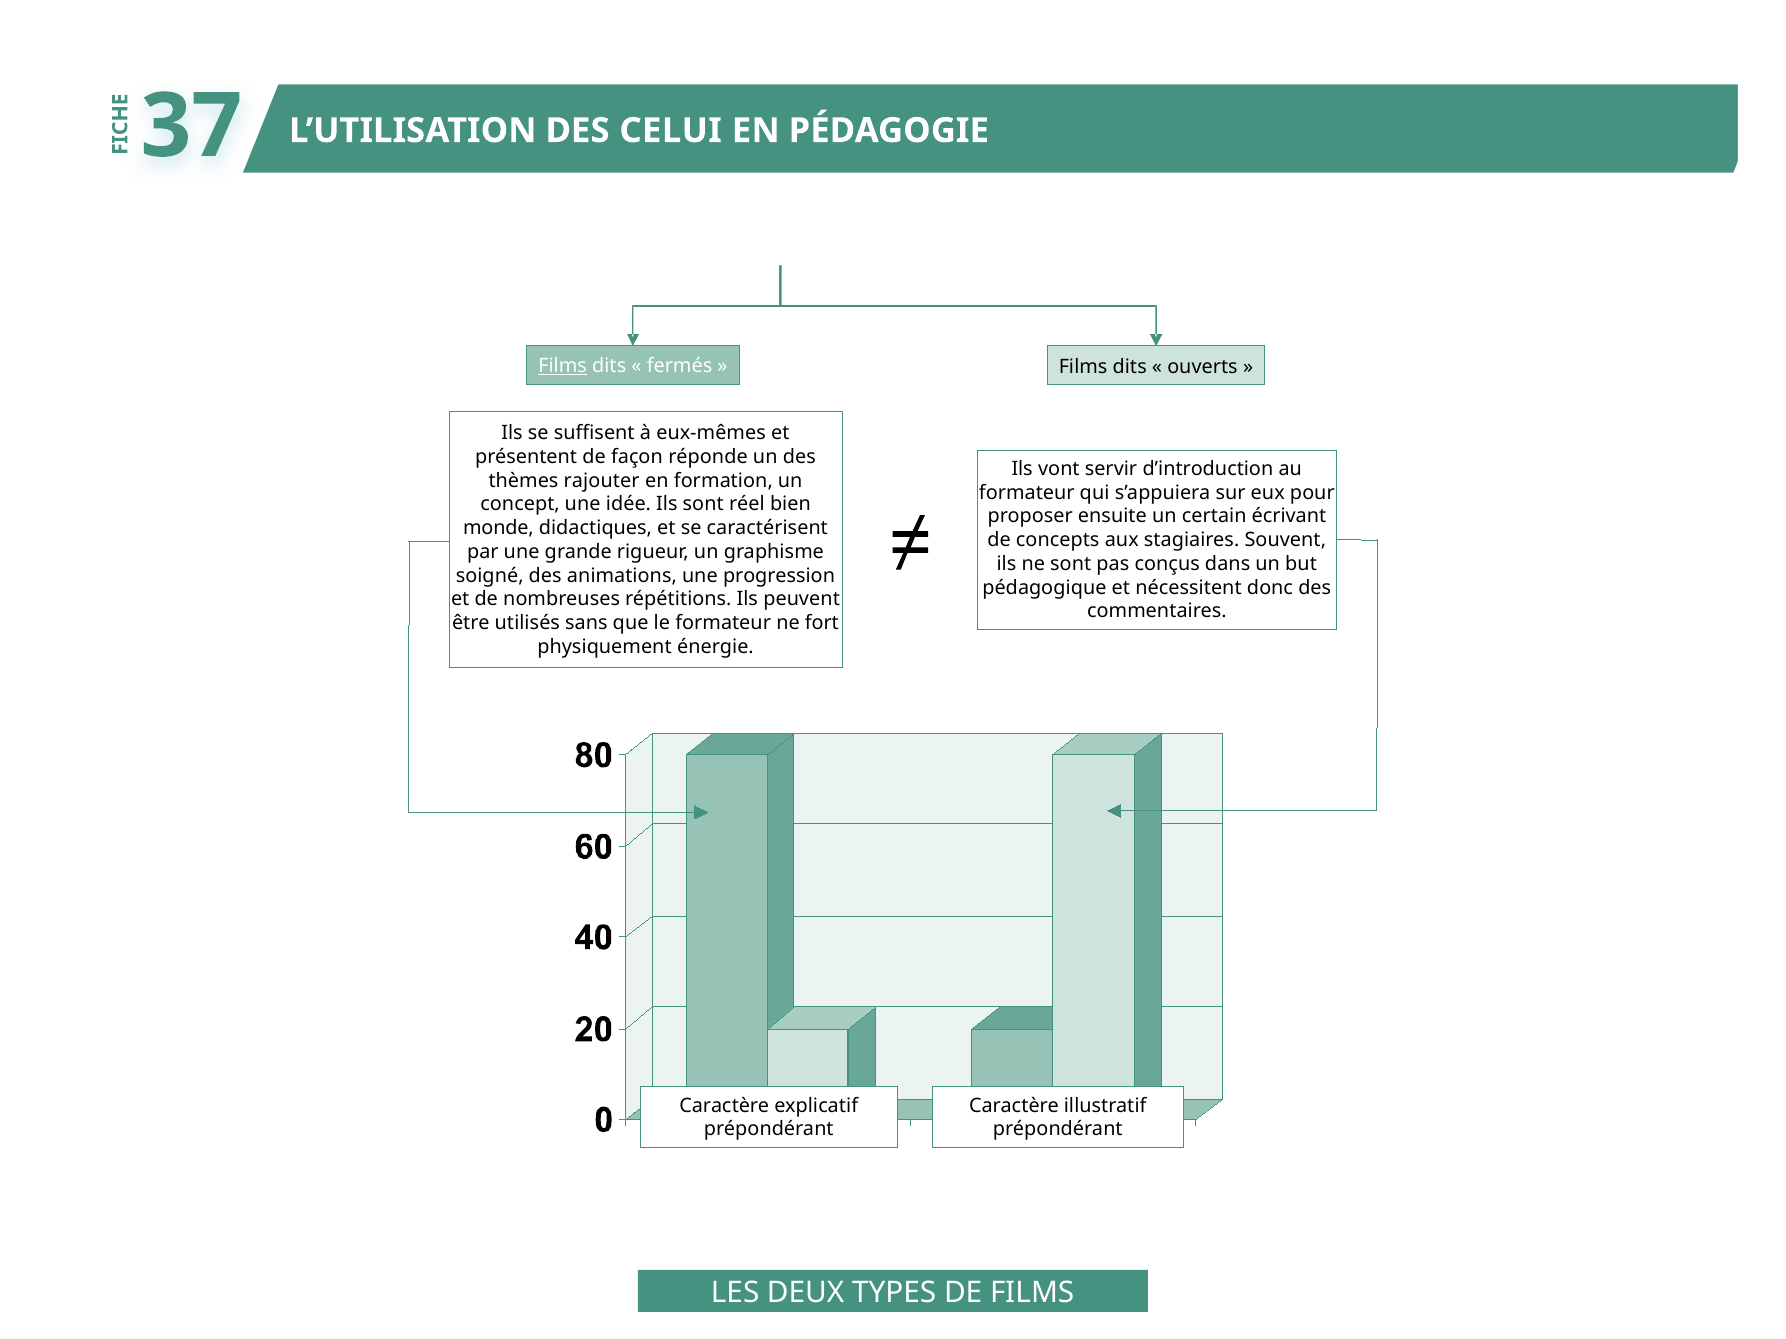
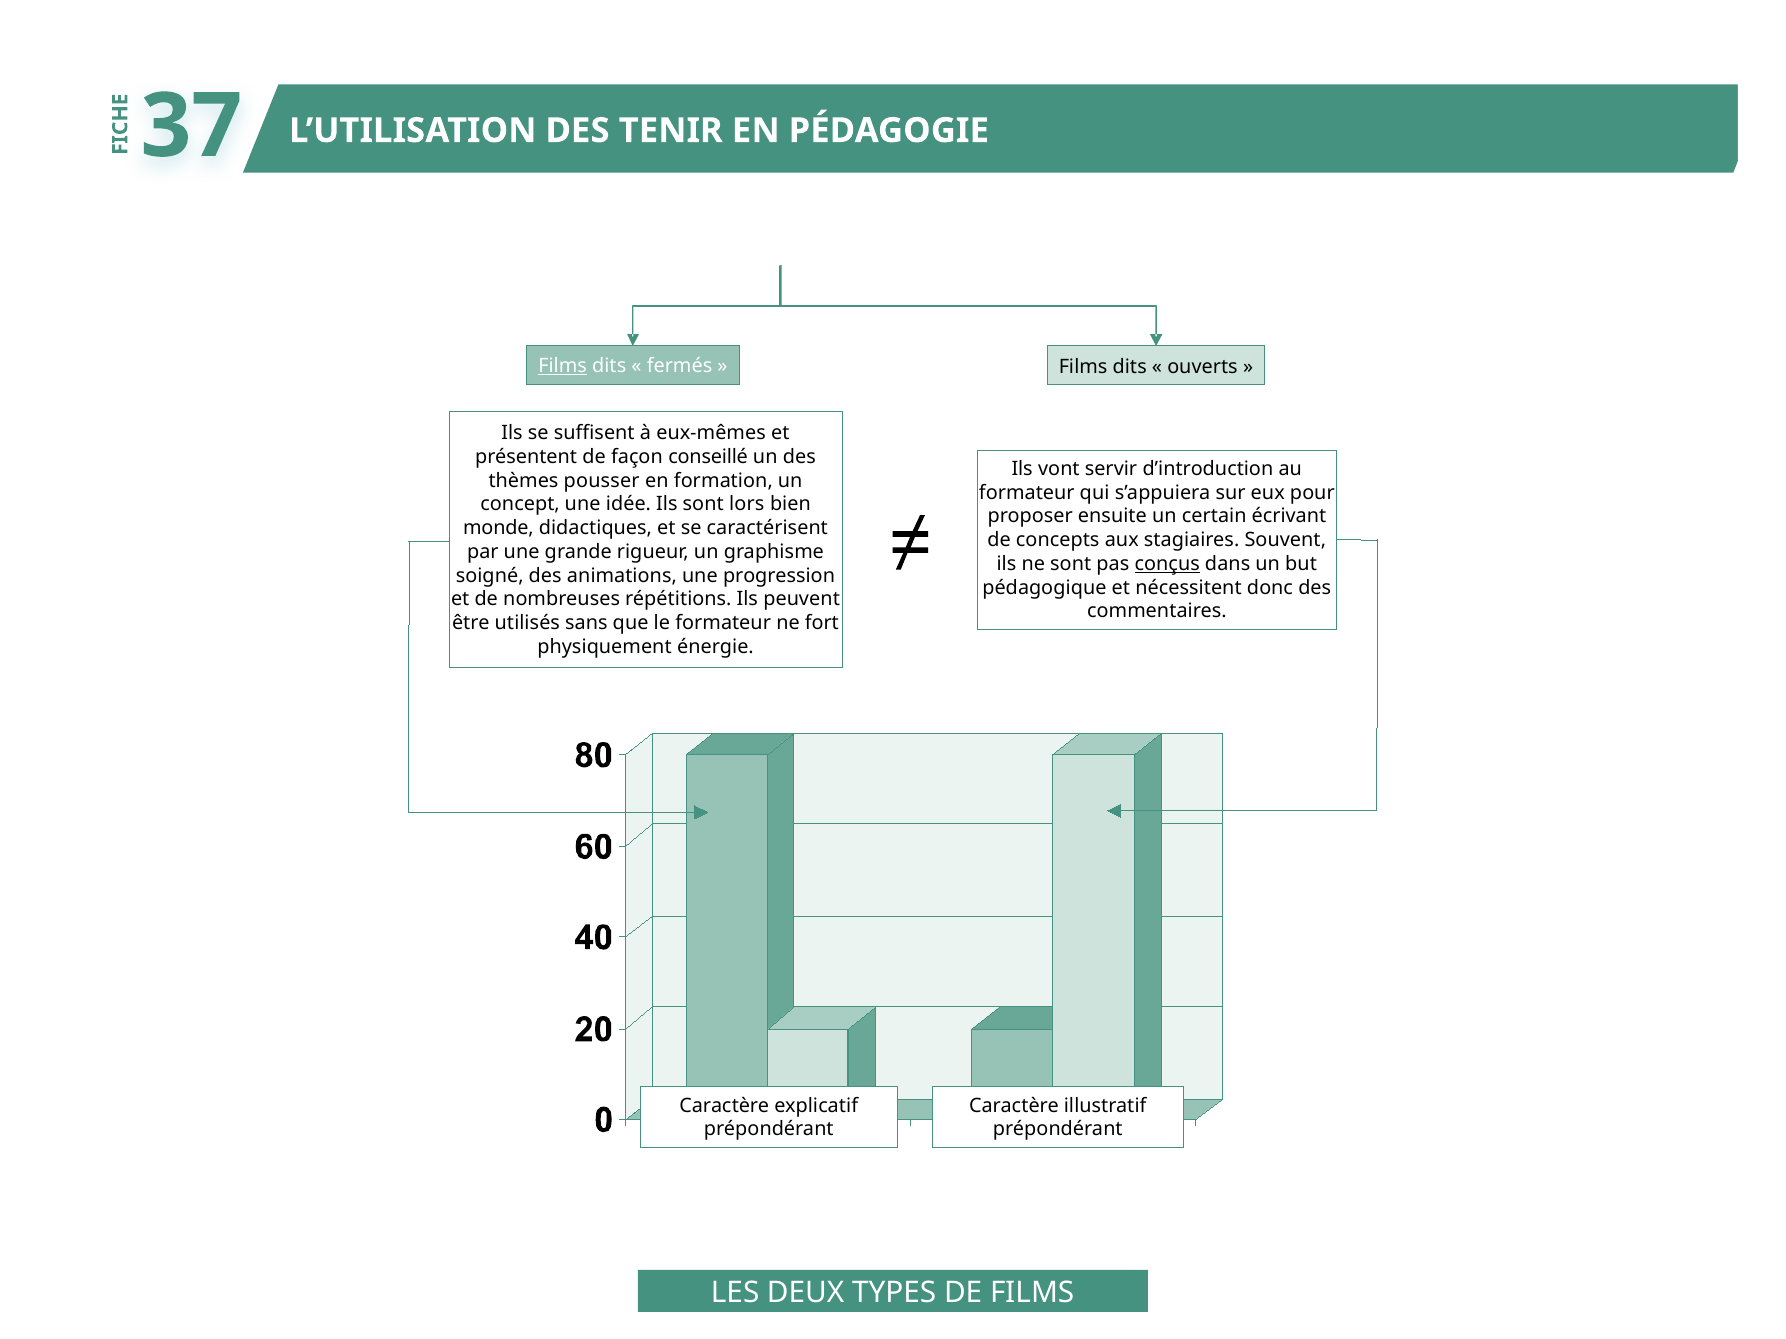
CELUI: CELUI -> TENIR (671, 131)
réponde: réponde -> conseillé (708, 457)
rajouter: rajouter -> pousser (602, 481)
réel: réel -> lors (747, 504)
conçus underline: none -> present (1167, 564)
